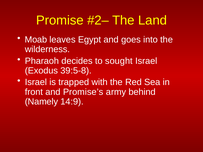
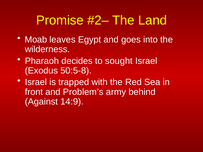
39:5-8: 39:5-8 -> 50:5-8 (76, 71)
Promise’s: Promise’s -> Problem’s (83, 92)
Namely: Namely -> Against (41, 102)
